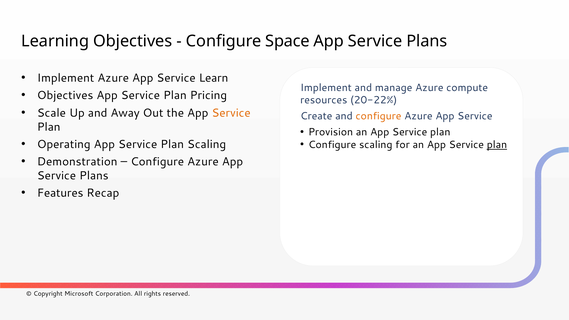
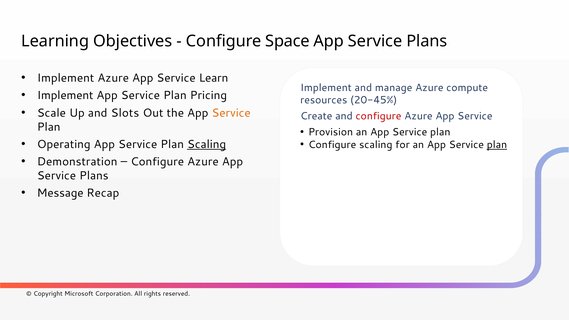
Objectives: Objectives -> Implement (65, 95)
20-22%: 20-22% -> 20-45% (374, 100)
Away: Away -> Slots (125, 113)
configure colour: orange -> red (379, 116)
Scaling underline: none -> present (207, 144)
Features: Features -> Message (60, 193)
